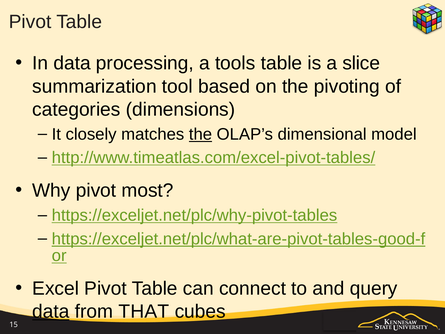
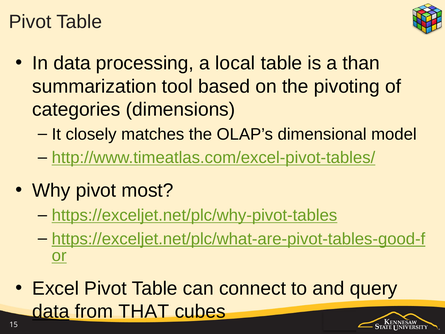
tools: tools -> local (235, 63)
slice: slice -> than (361, 63)
the underline: present -> none (200, 134)
